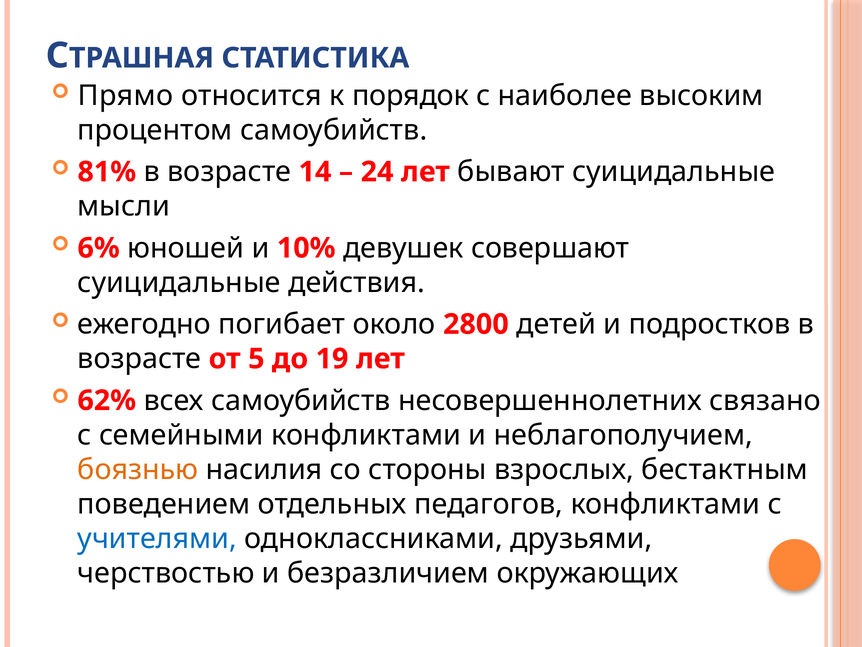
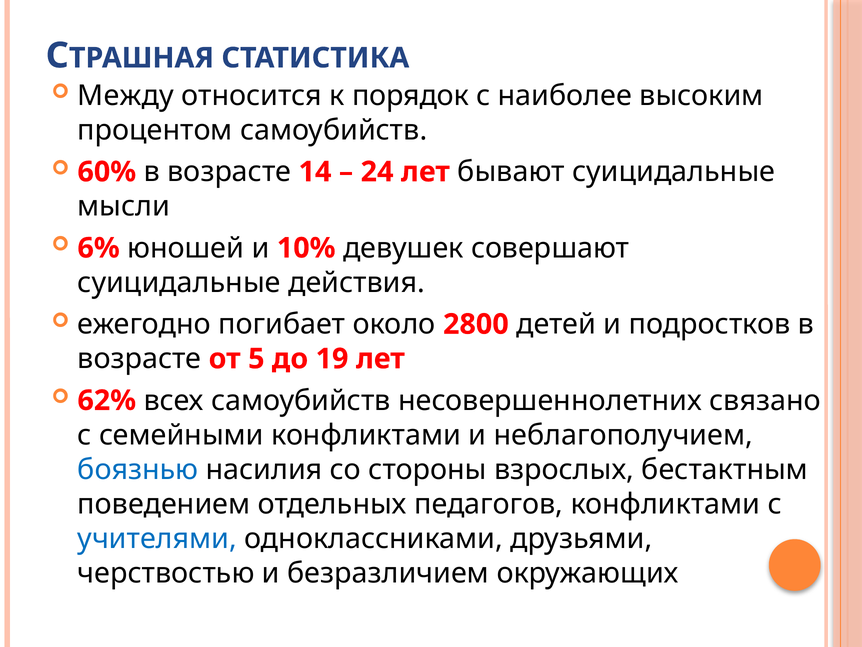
Прямо: Прямо -> Между (126, 96)
81%: 81% -> 60% (107, 172)
боязнью colour: orange -> blue (138, 469)
